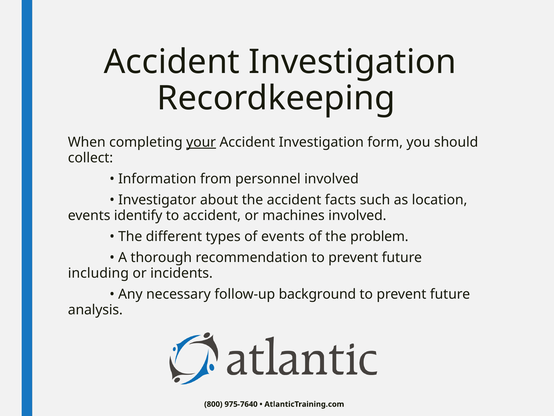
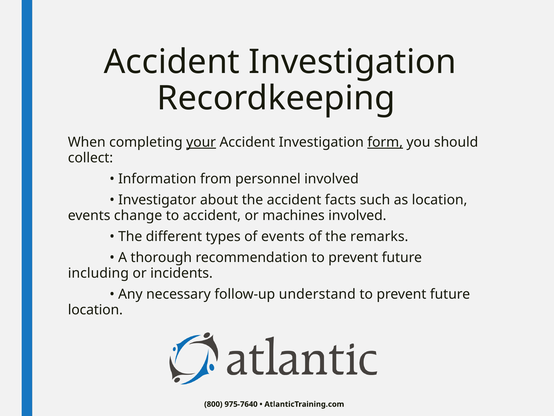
form underline: none -> present (385, 142)
identify: identify -> change (138, 215)
problem: problem -> remarks (379, 236)
background: background -> understand (317, 294)
analysis: analysis -> location (95, 309)
